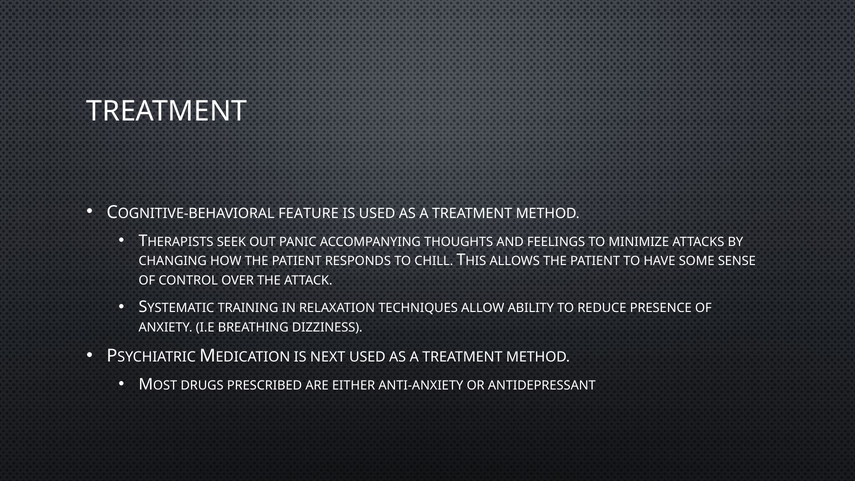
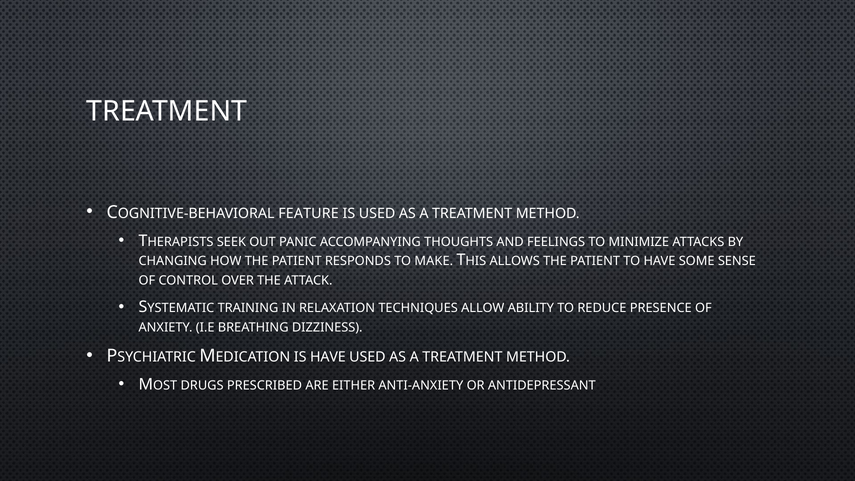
CHILL: CHILL -> MAKE (434, 261)
IS NEXT: NEXT -> HAVE (328, 357)
